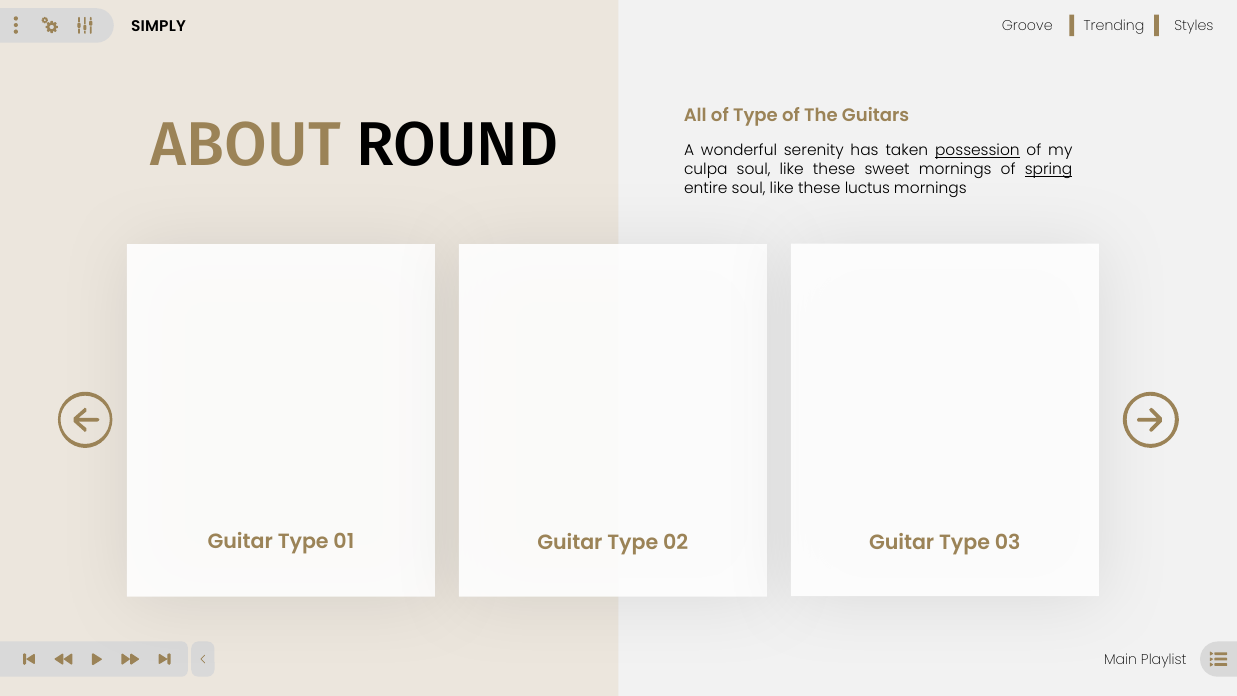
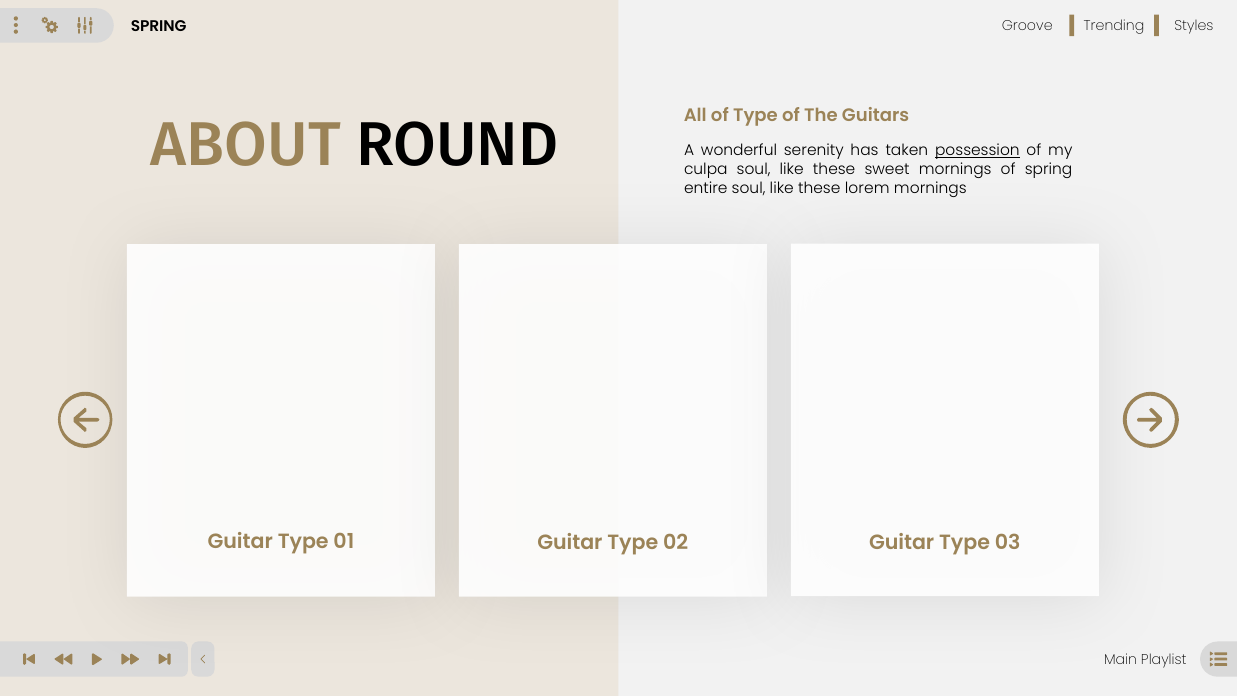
SIMPLY: SIMPLY -> SPRING (159, 27)
spring underline: present -> none (1049, 169)
luctus: luctus -> lorem (867, 188)
